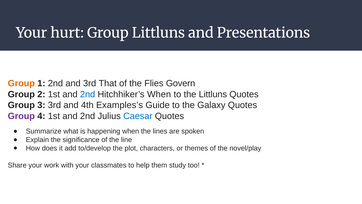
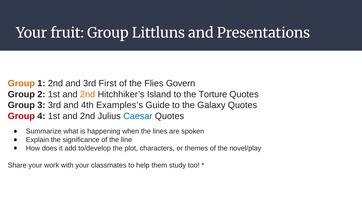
hurt: hurt -> fruit (67, 33)
That: That -> First (108, 83)
2nd colour: blue -> orange (88, 94)
Hitchhiker’s When: When -> Island (159, 94)
the Littluns: Littluns -> Torture (213, 94)
Group colour: purple -> red (21, 116)
